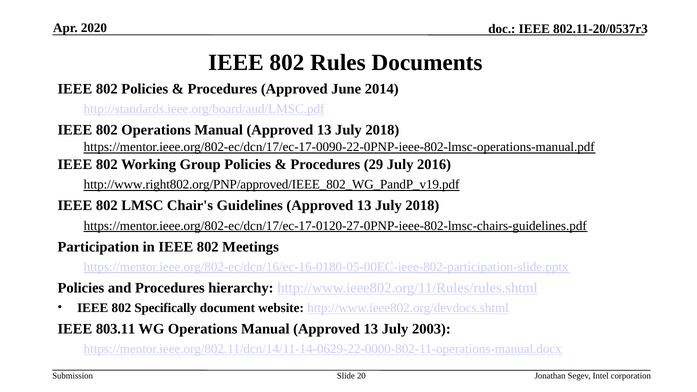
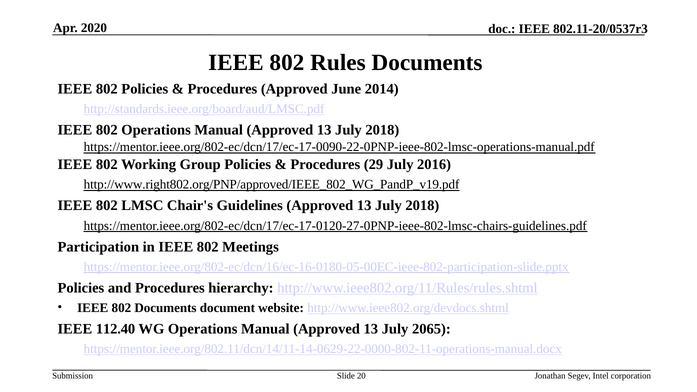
802 Specifically: Specifically -> Documents (166, 308)
803.11: 803.11 -> 112.40 (116, 329)
2003: 2003 -> 2065 (431, 329)
